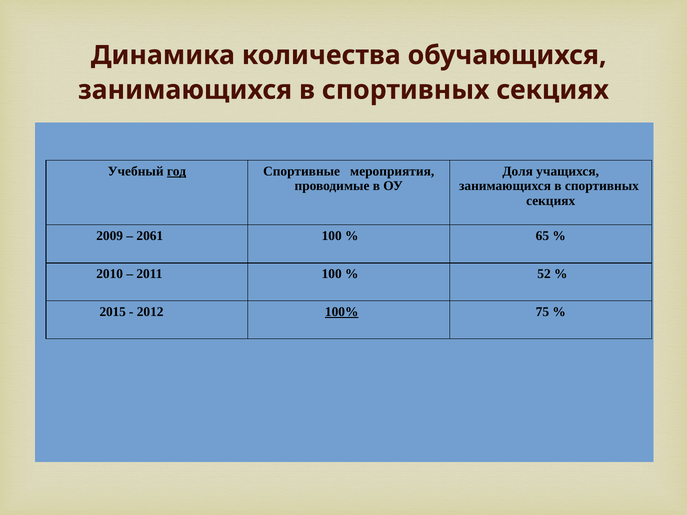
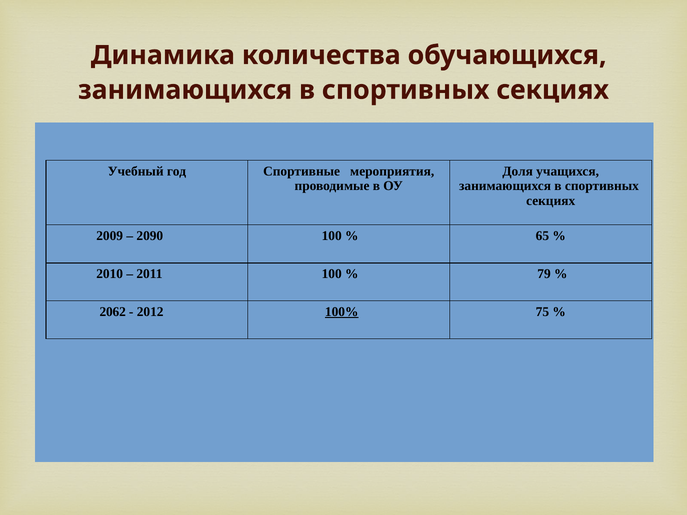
год underline: present -> none (177, 171)
2061: 2061 -> 2090 (150, 236)
52: 52 -> 79 (544, 274)
2015: 2015 -> 2062 (113, 312)
